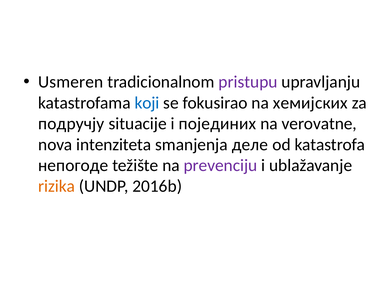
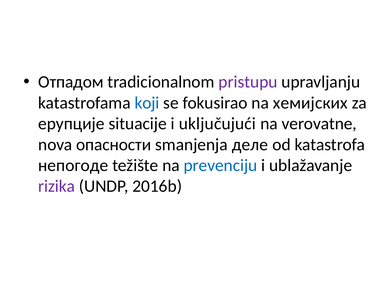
Usmeren: Usmeren -> Отпадом (71, 82)
подручју: подручју -> ерупције (71, 124)
појединих: појединих -> uključujući (217, 124)
intenziteta: intenziteta -> опасности (114, 145)
prevenciju colour: purple -> blue (220, 166)
rizika colour: orange -> purple (57, 186)
